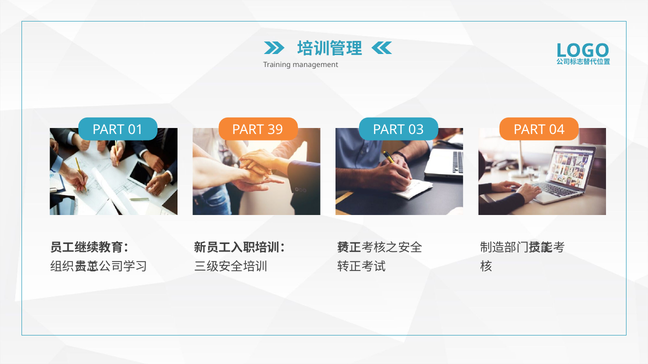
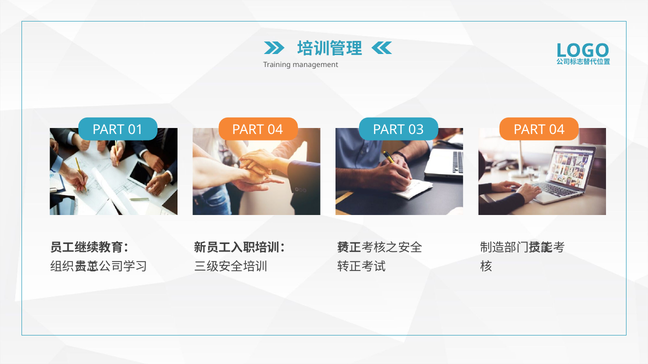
01 PART 39: 39 -> 04 (275, 130)
